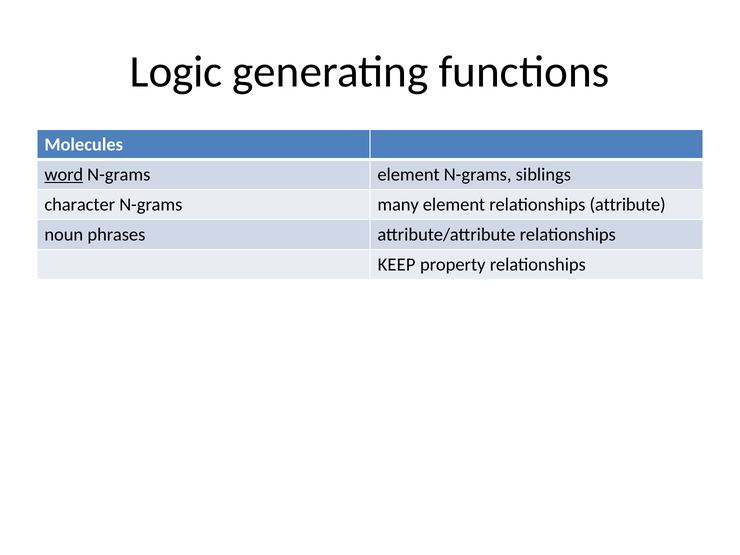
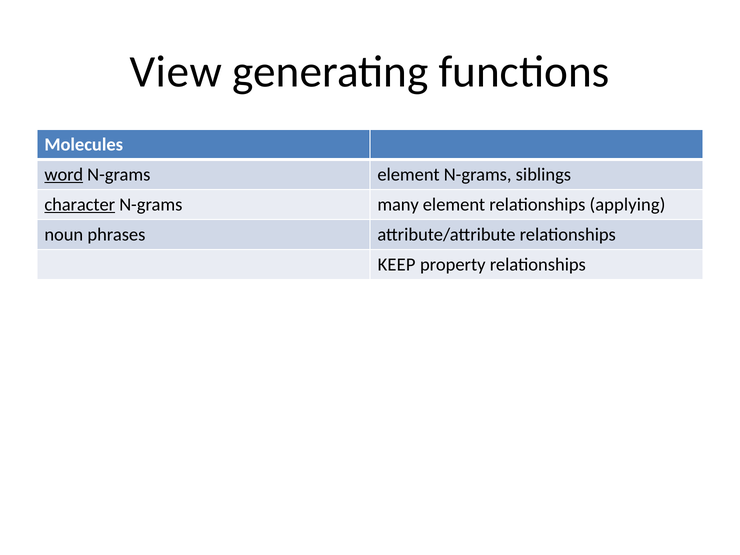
Logic: Logic -> View (176, 72)
character underline: none -> present (80, 205)
attribute: attribute -> applying (627, 205)
